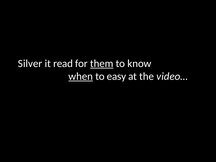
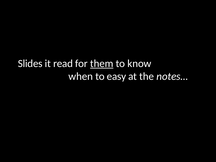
Silver: Silver -> Slides (30, 63)
when underline: present -> none (81, 76)
video…: video… -> notes… (172, 76)
